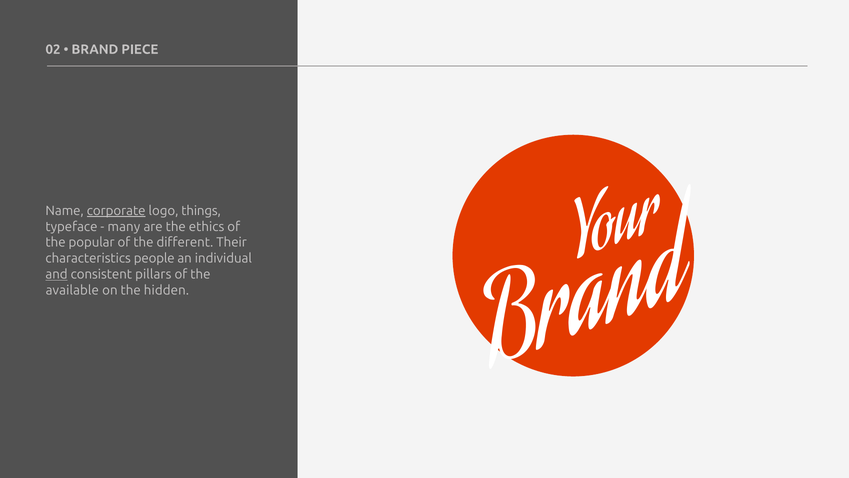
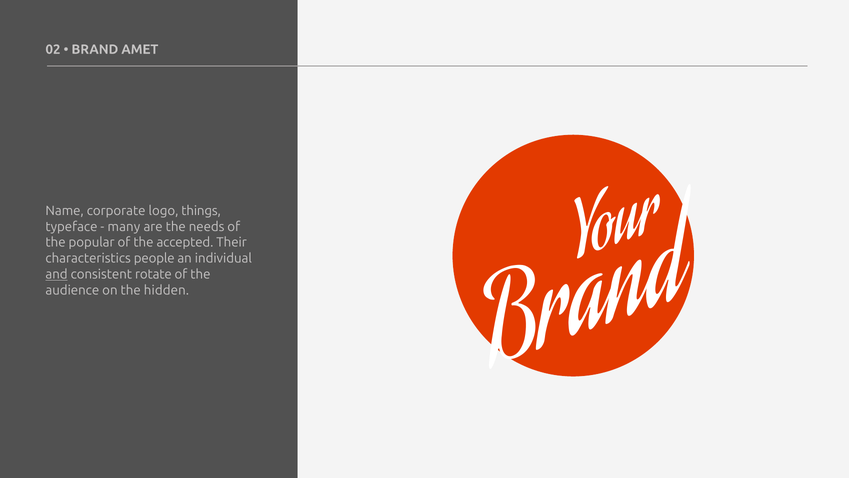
PIECE: PIECE -> AMET (140, 49)
corporate underline: present -> none (116, 211)
ethics: ethics -> needs (207, 226)
different: different -> accepted (185, 242)
pillars: pillars -> rotate (153, 274)
available: available -> audience (72, 290)
